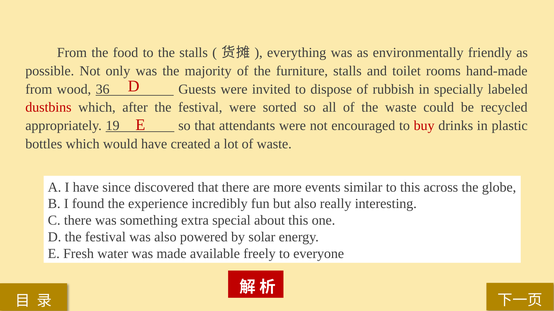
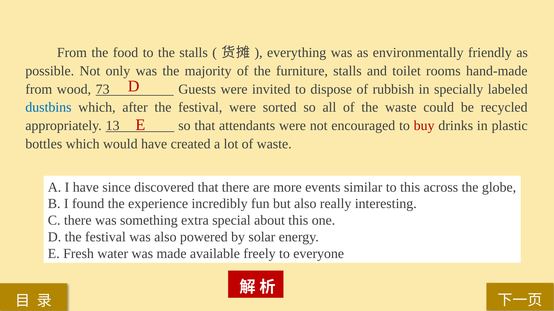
36: 36 -> 73 (103, 89)
dustbins colour: red -> blue (48, 108)
19: 19 -> 13 (113, 126)
